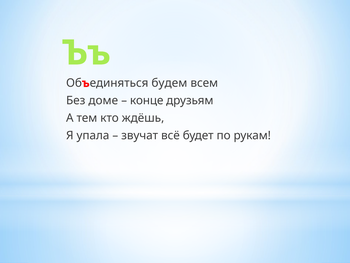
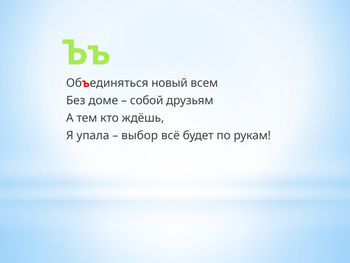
будем: будем -> новый (170, 83)
конце: конце -> собой (147, 100)
звучат: звучат -> выбор (140, 135)
